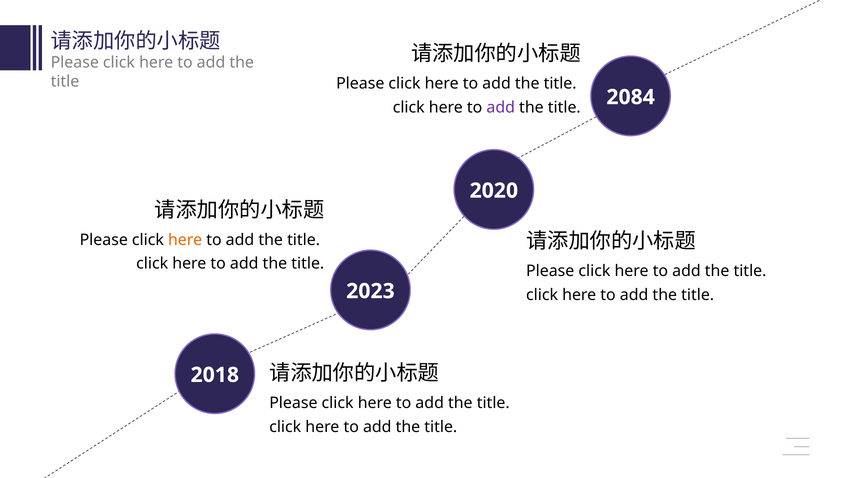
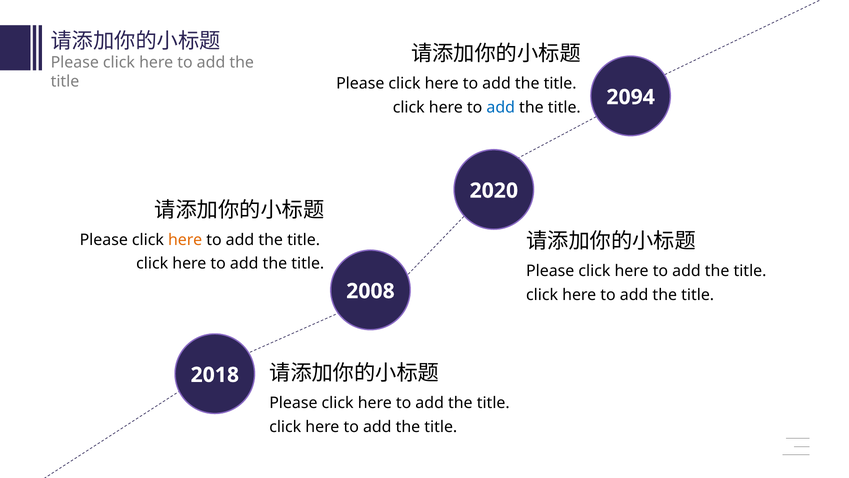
2084: 2084 -> 2094 (631, 97)
add colour: purple -> blue (501, 107)
2023: 2023 -> 2008 (370, 291)
